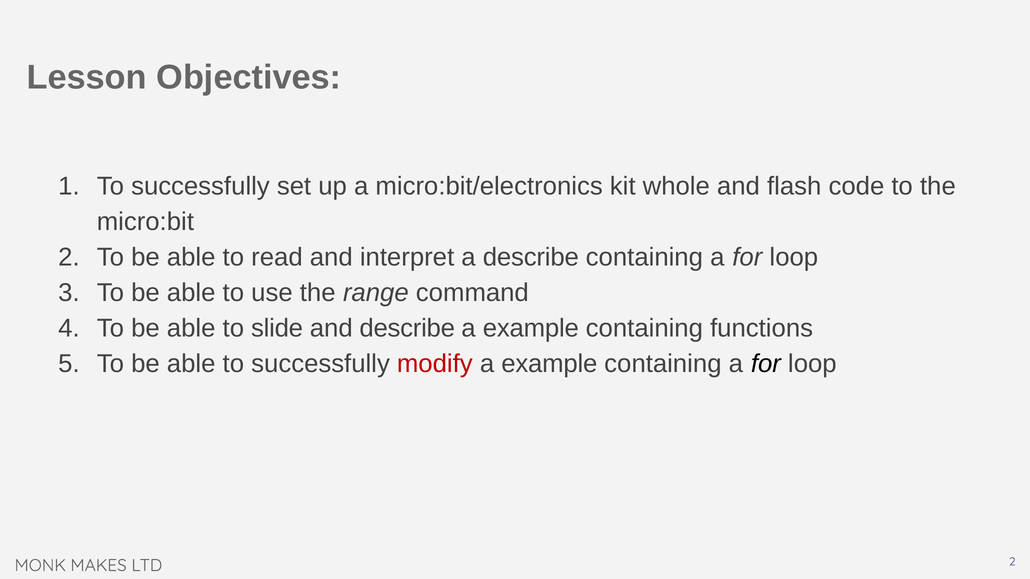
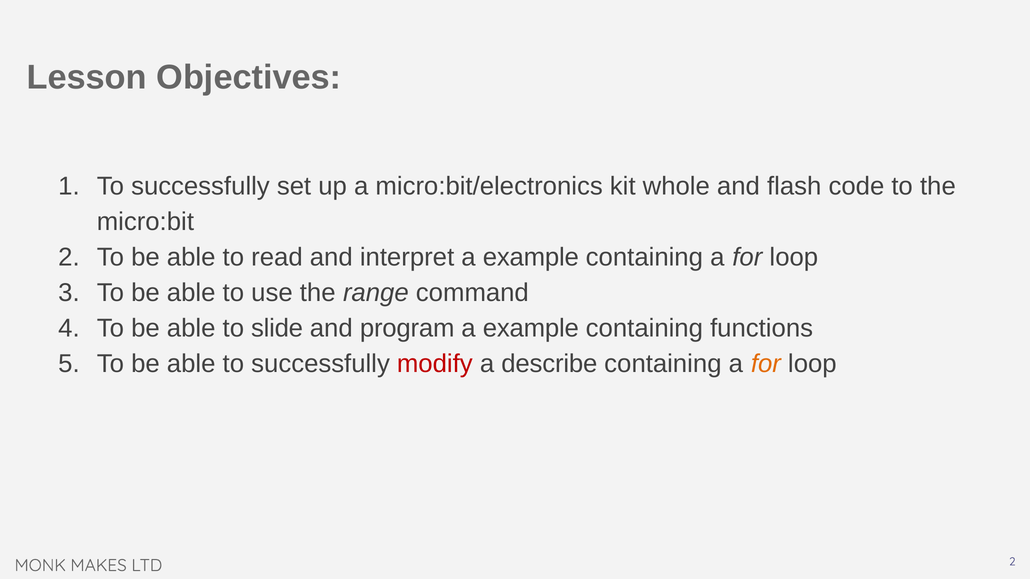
interpret a describe: describe -> example (531, 257)
and describe: describe -> program (407, 328)
example: example -> describe (549, 364)
for colour: black -> orange (766, 364)
